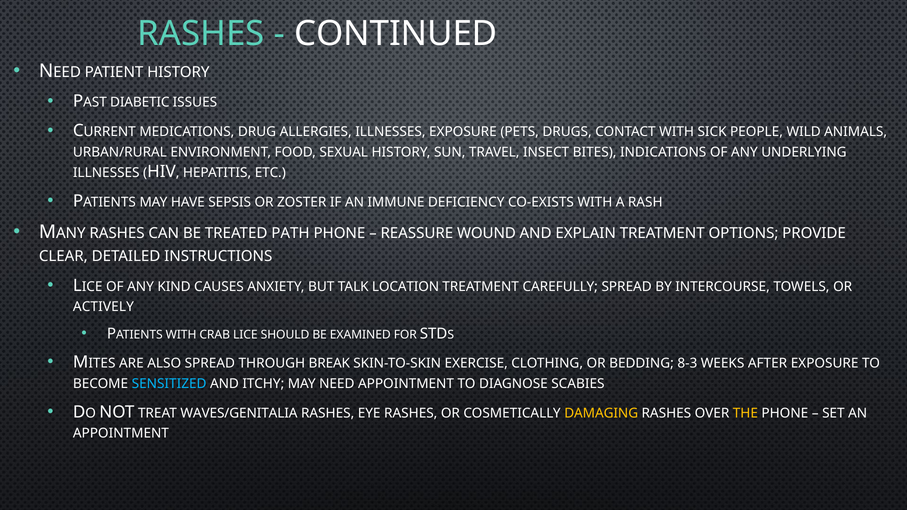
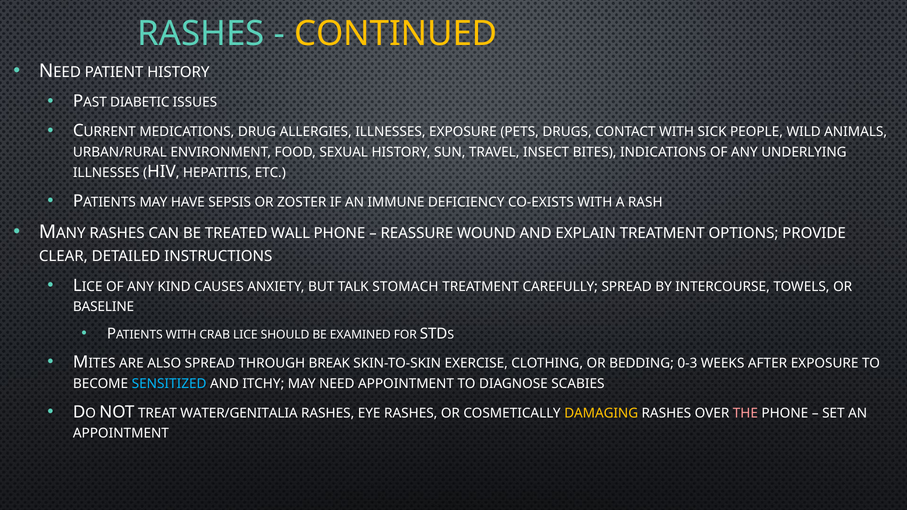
CONTINUED colour: white -> yellow (396, 34)
PATH: PATH -> WALL (291, 234)
LOCATION: LOCATION -> STOMACH (405, 287)
ACTIVELY: ACTIVELY -> BASELINE (104, 307)
8-3: 8-3 -> 0-3 (687, 363)
WAVES/GENITALIA: WAVES/GENITALIA -> WATER/GENITALIA (239, 413)
THE colour: yellow -> pink (745, 413)
